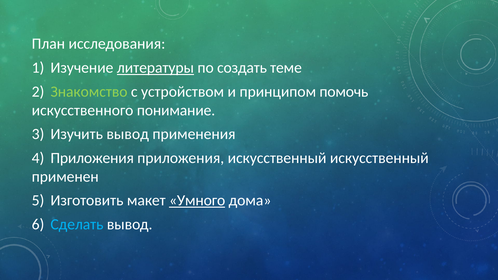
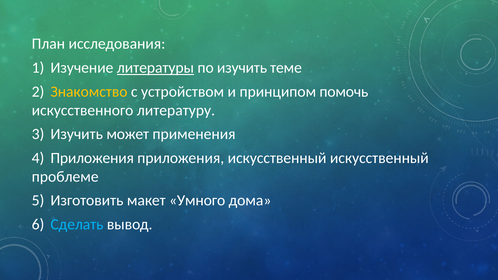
по создать: создать -> изучить (242, 68)
Знакомство colour: light green -> yellow (89, 92)
понимание: понимание -> литературу (176, 110)
Изучить вывод: вывод -> может (128, 134)
применен: применен -> проблеме (65, 177)
Умного underline: present -> none (197, 201)
